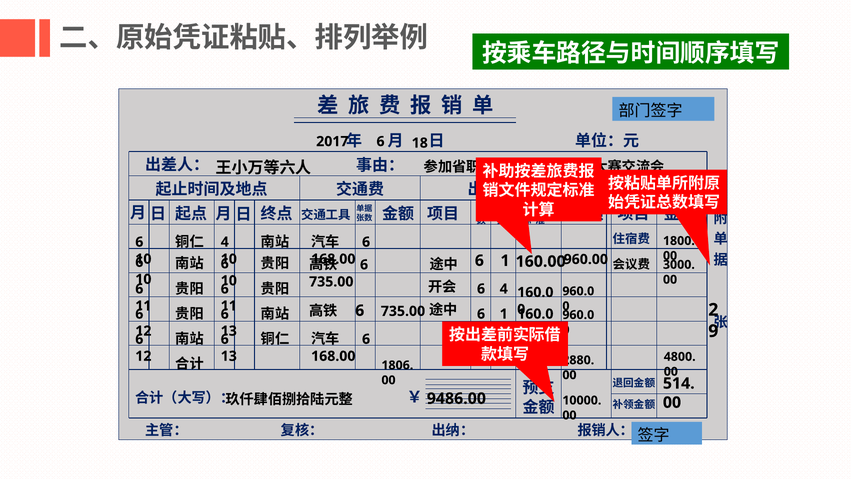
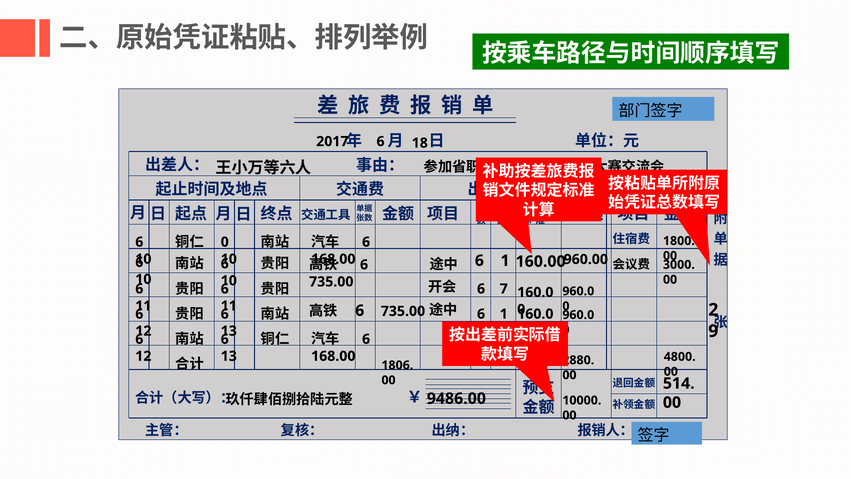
4: 4 -> 0 (225, 242)
6 4: 4 -> 7 (504, 289)
